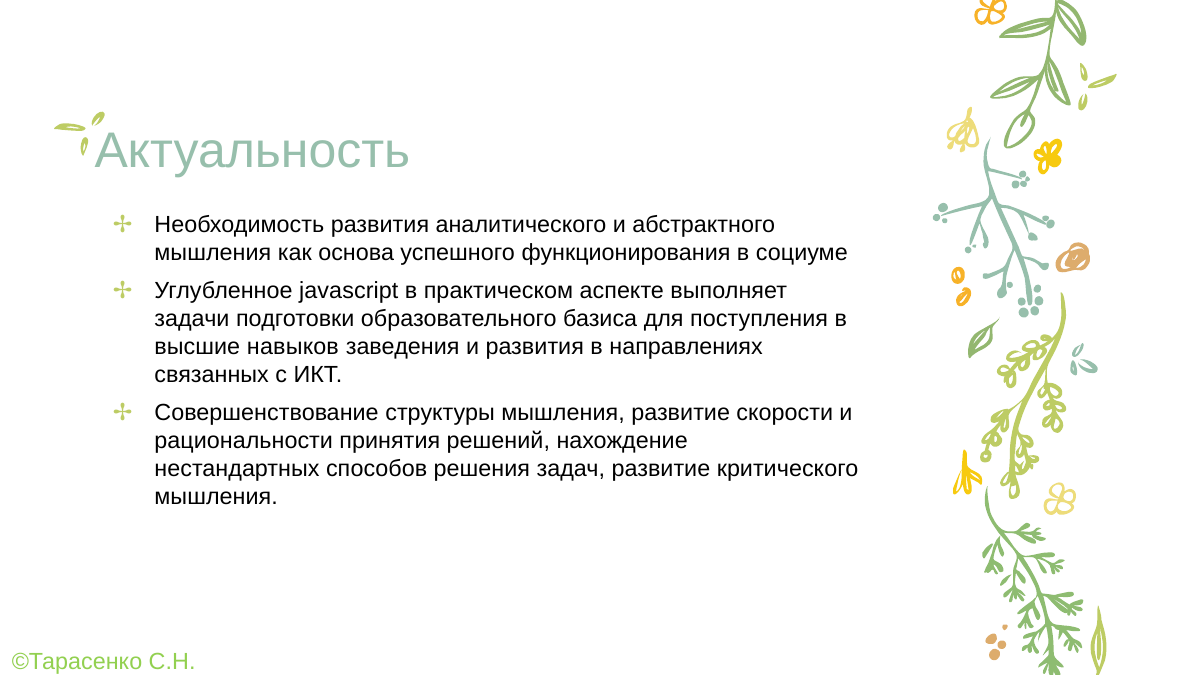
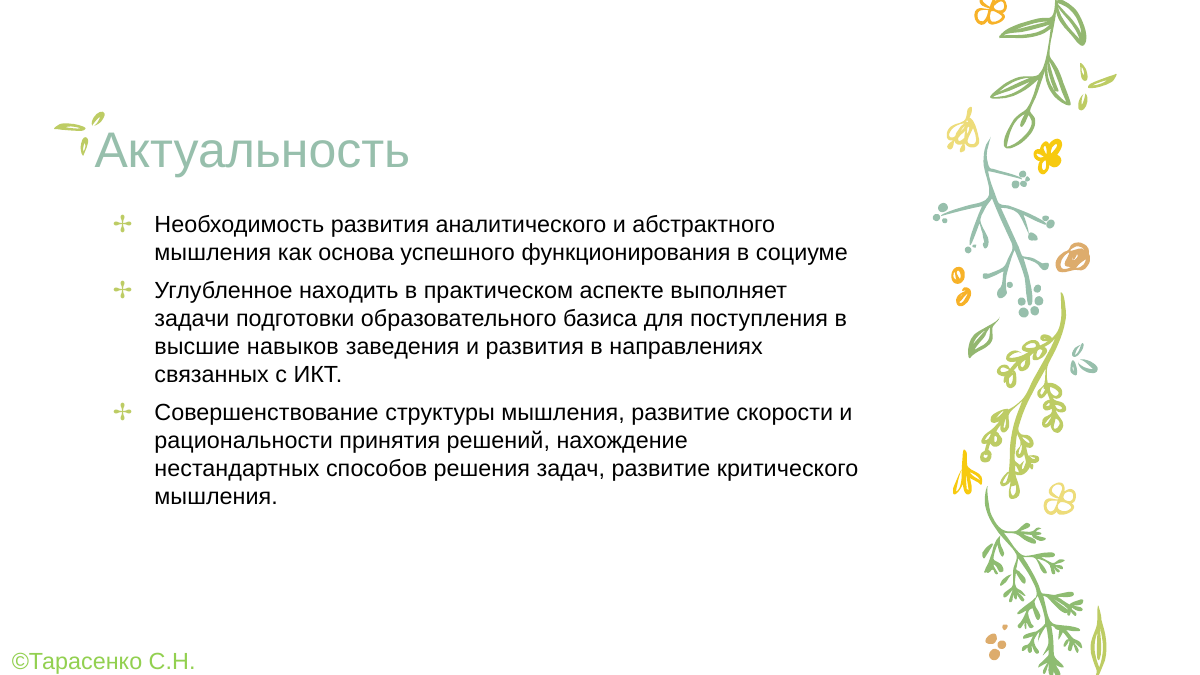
javascript: javascript -> находить (349, 291)
